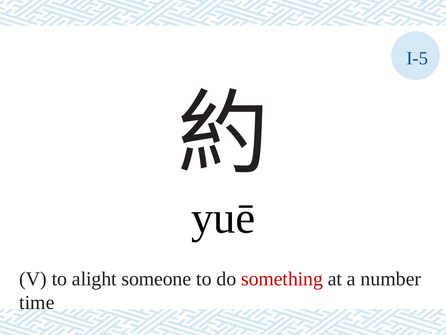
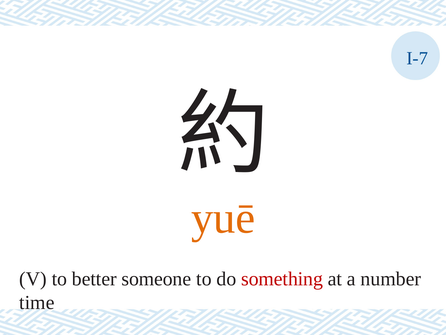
I-5: I-5 -> I-7 (417, 58)
yuē colour: black -> orange (223, 218)
alight: alight -> better (94, 278)
